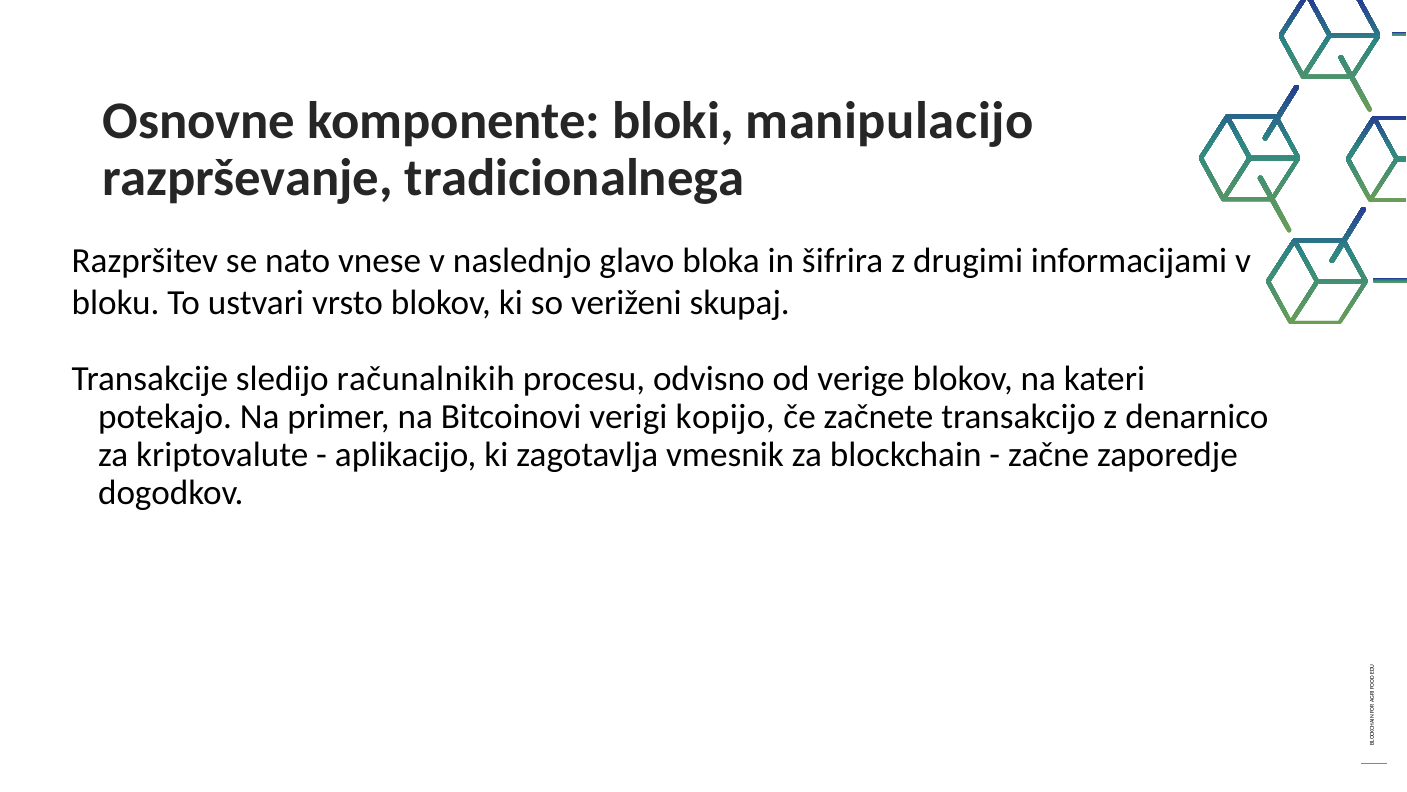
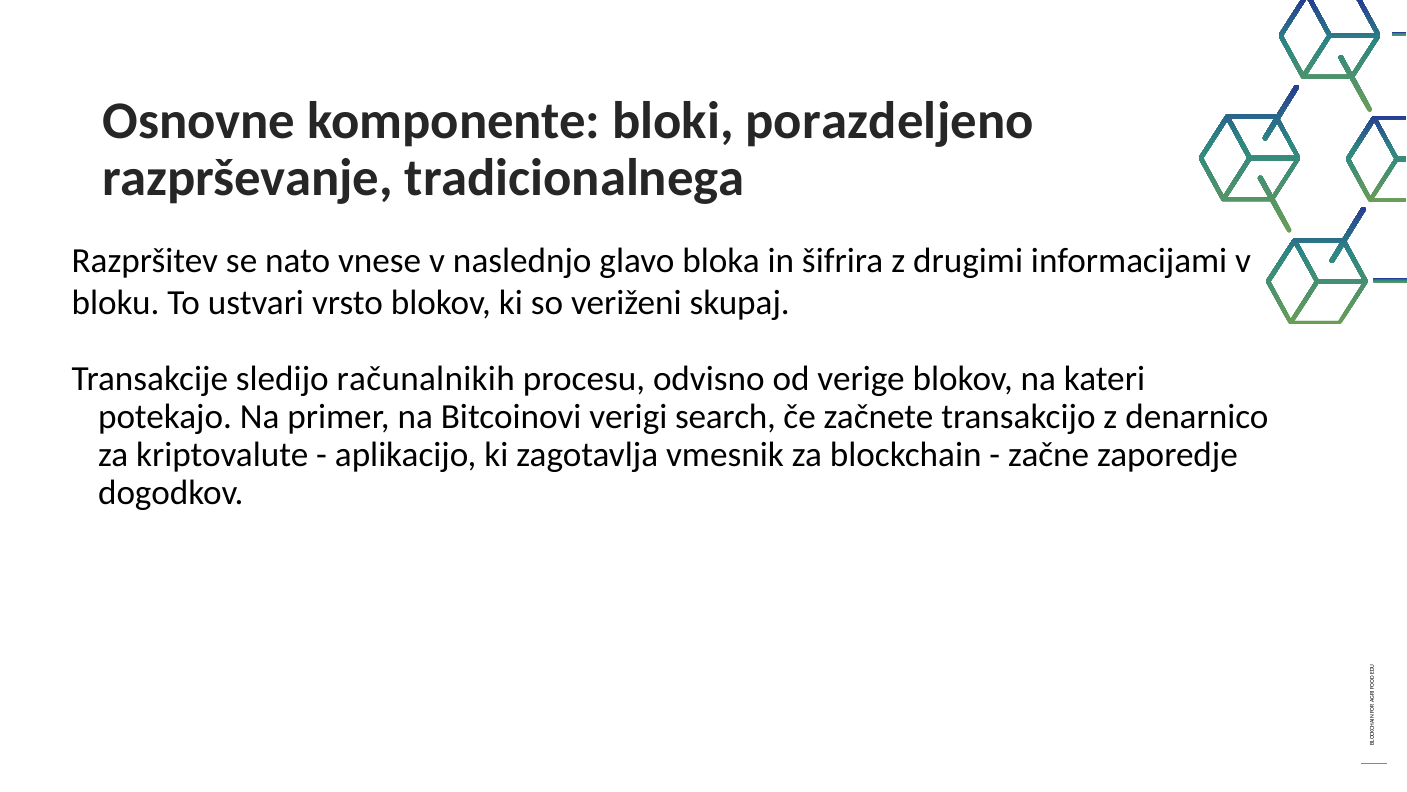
manipulacijo: manipulacijo -> porazdeljeno (890, 121)
kopijo: kopijo -> search (726, 417)
